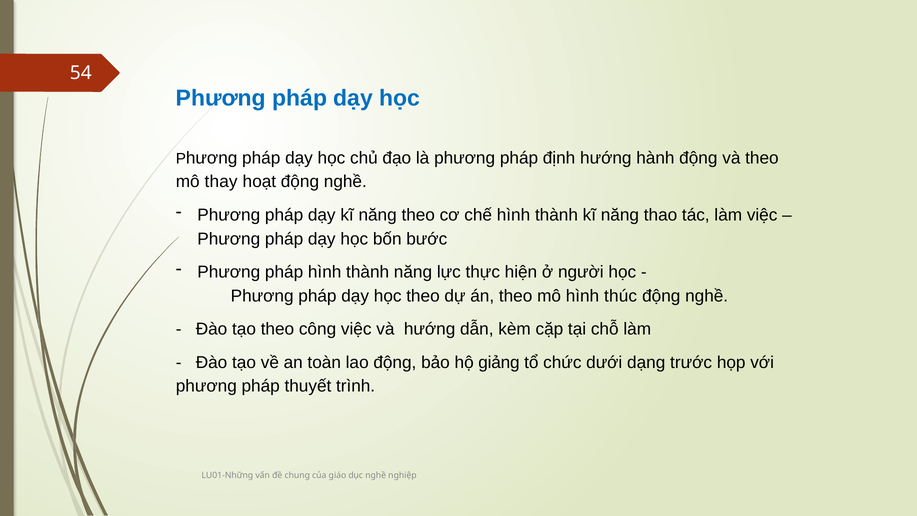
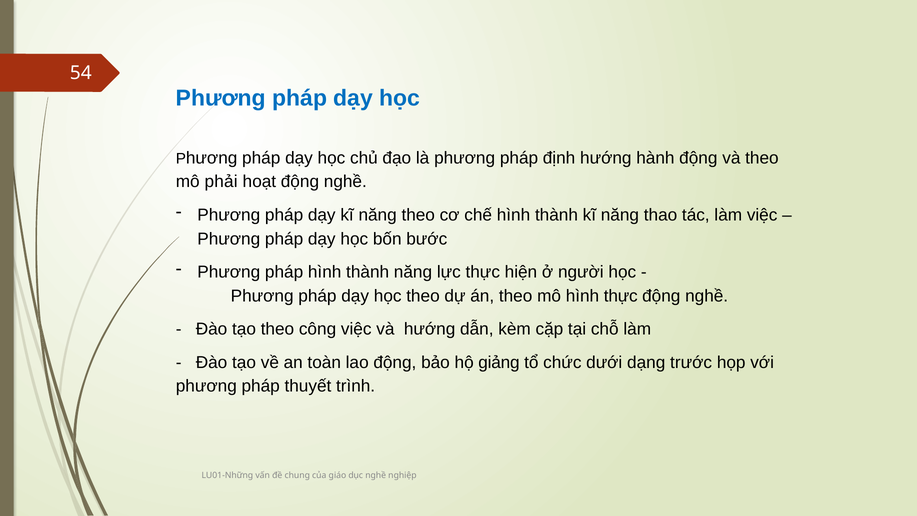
thay: thay -> phải (221, 182)
hình thúc: thúc -> thực (621, 296)
